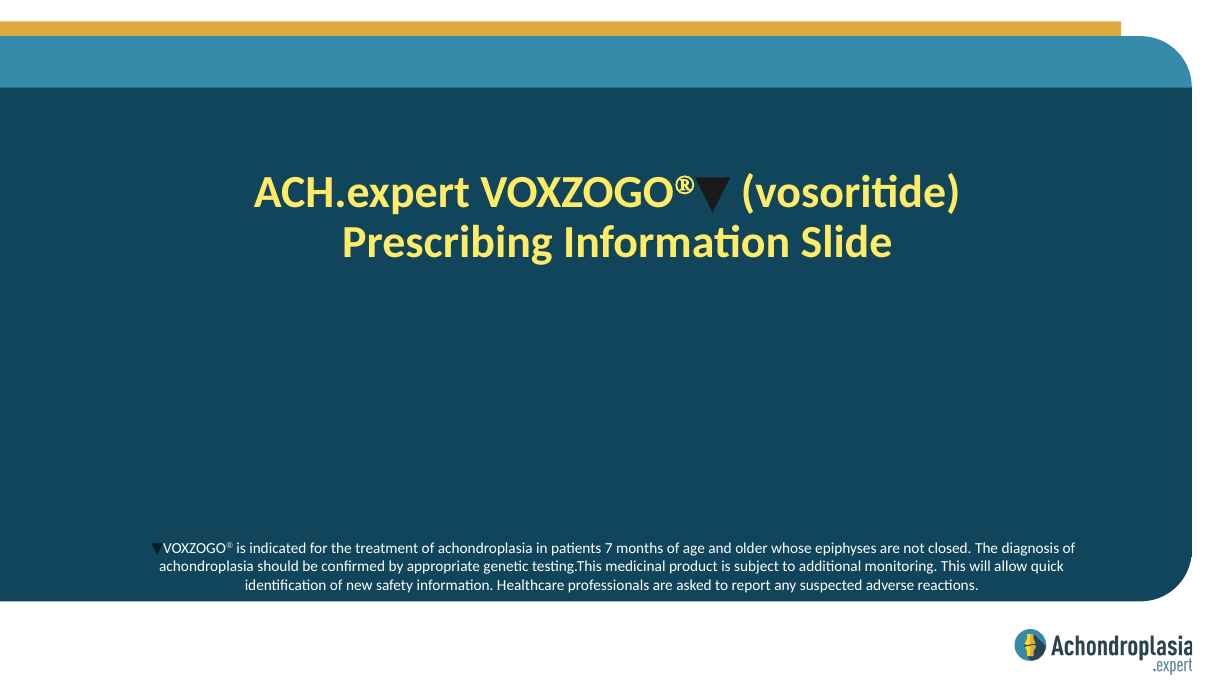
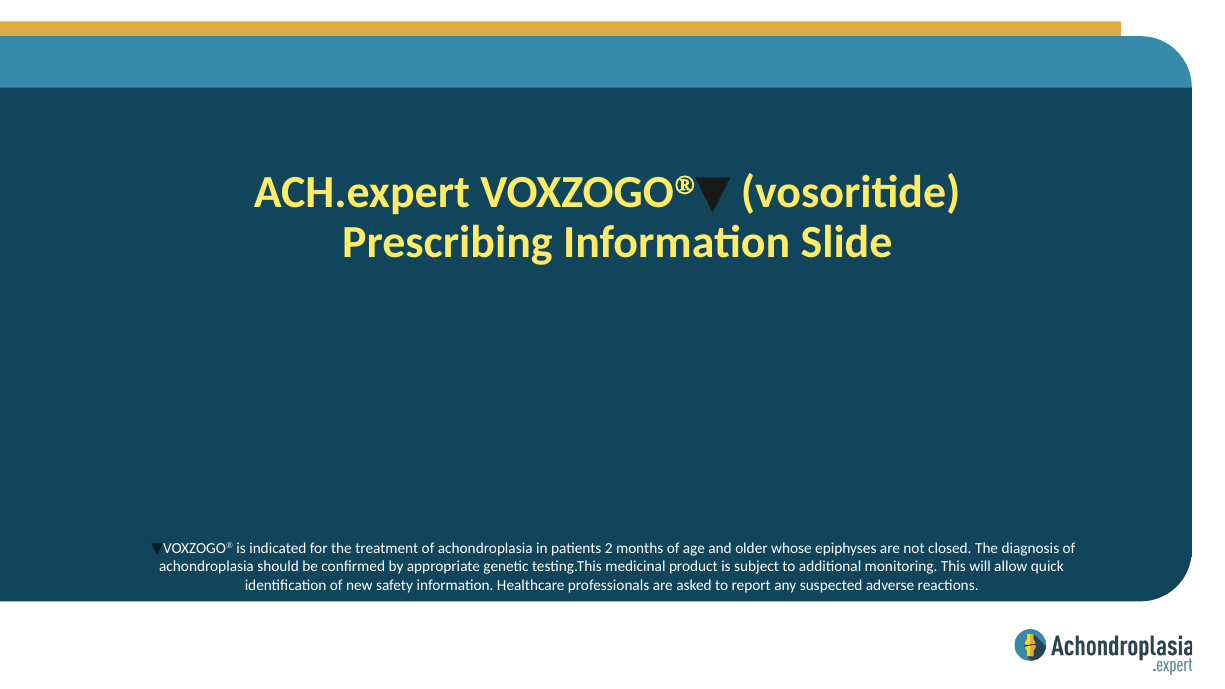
7: 7 -> 2 (609, 549)
